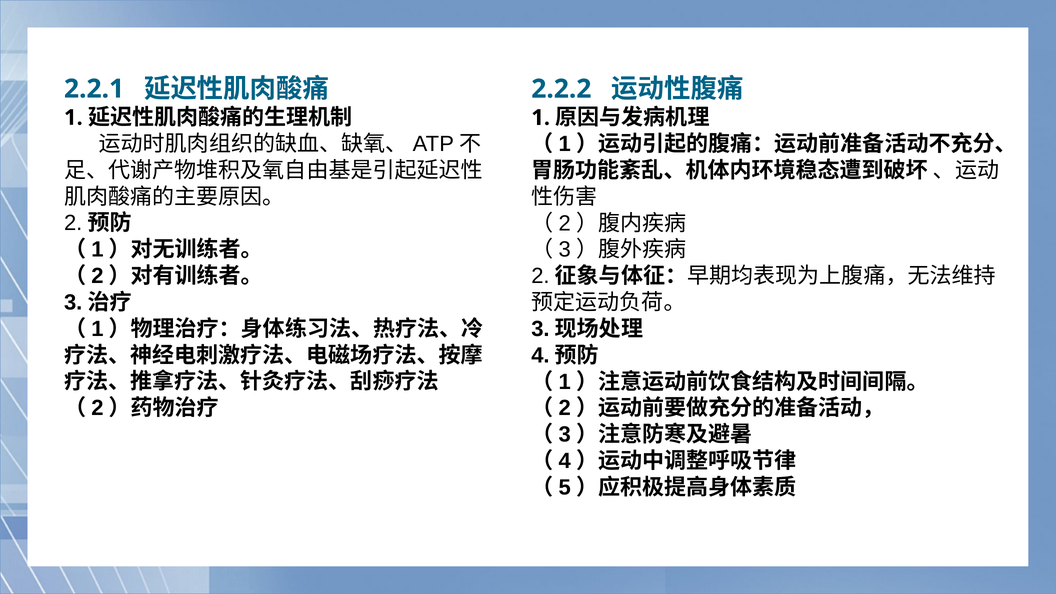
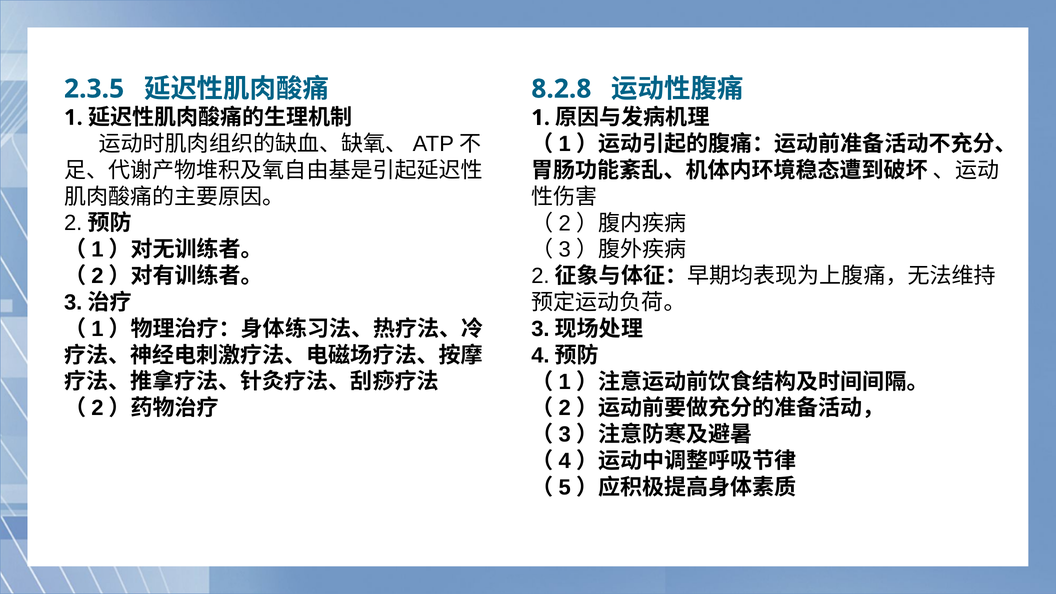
2.2.1: 2.2.1 -> 2.3.5 (94, 89)
2.2.2: 2.2.2 -> 8.2.8 (561, 89)
